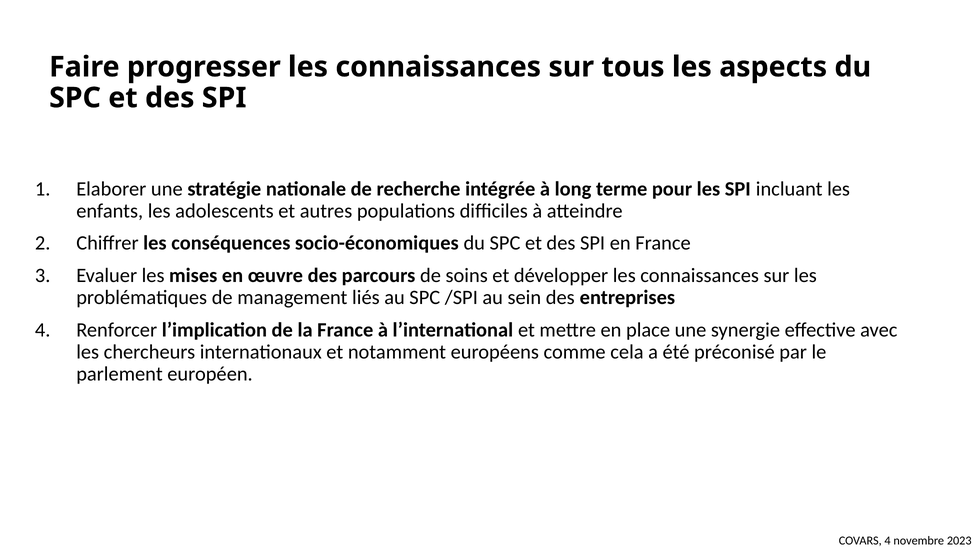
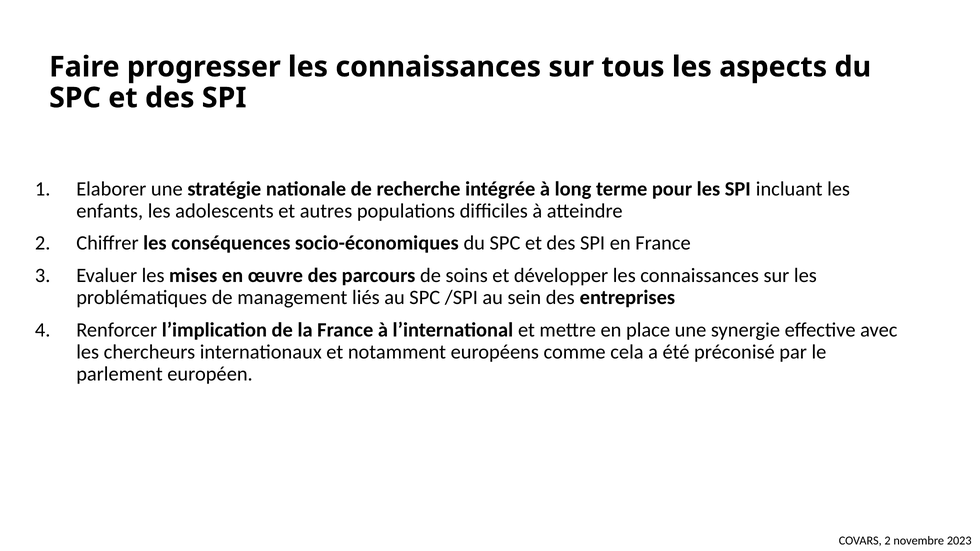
COVARS 4: 4 -> 2 (888, 541)
